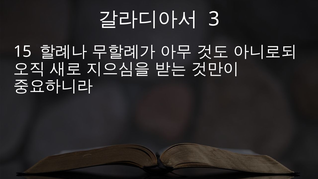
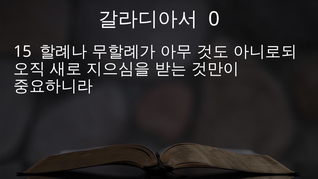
3: 3 -> 0 (214, 19)
